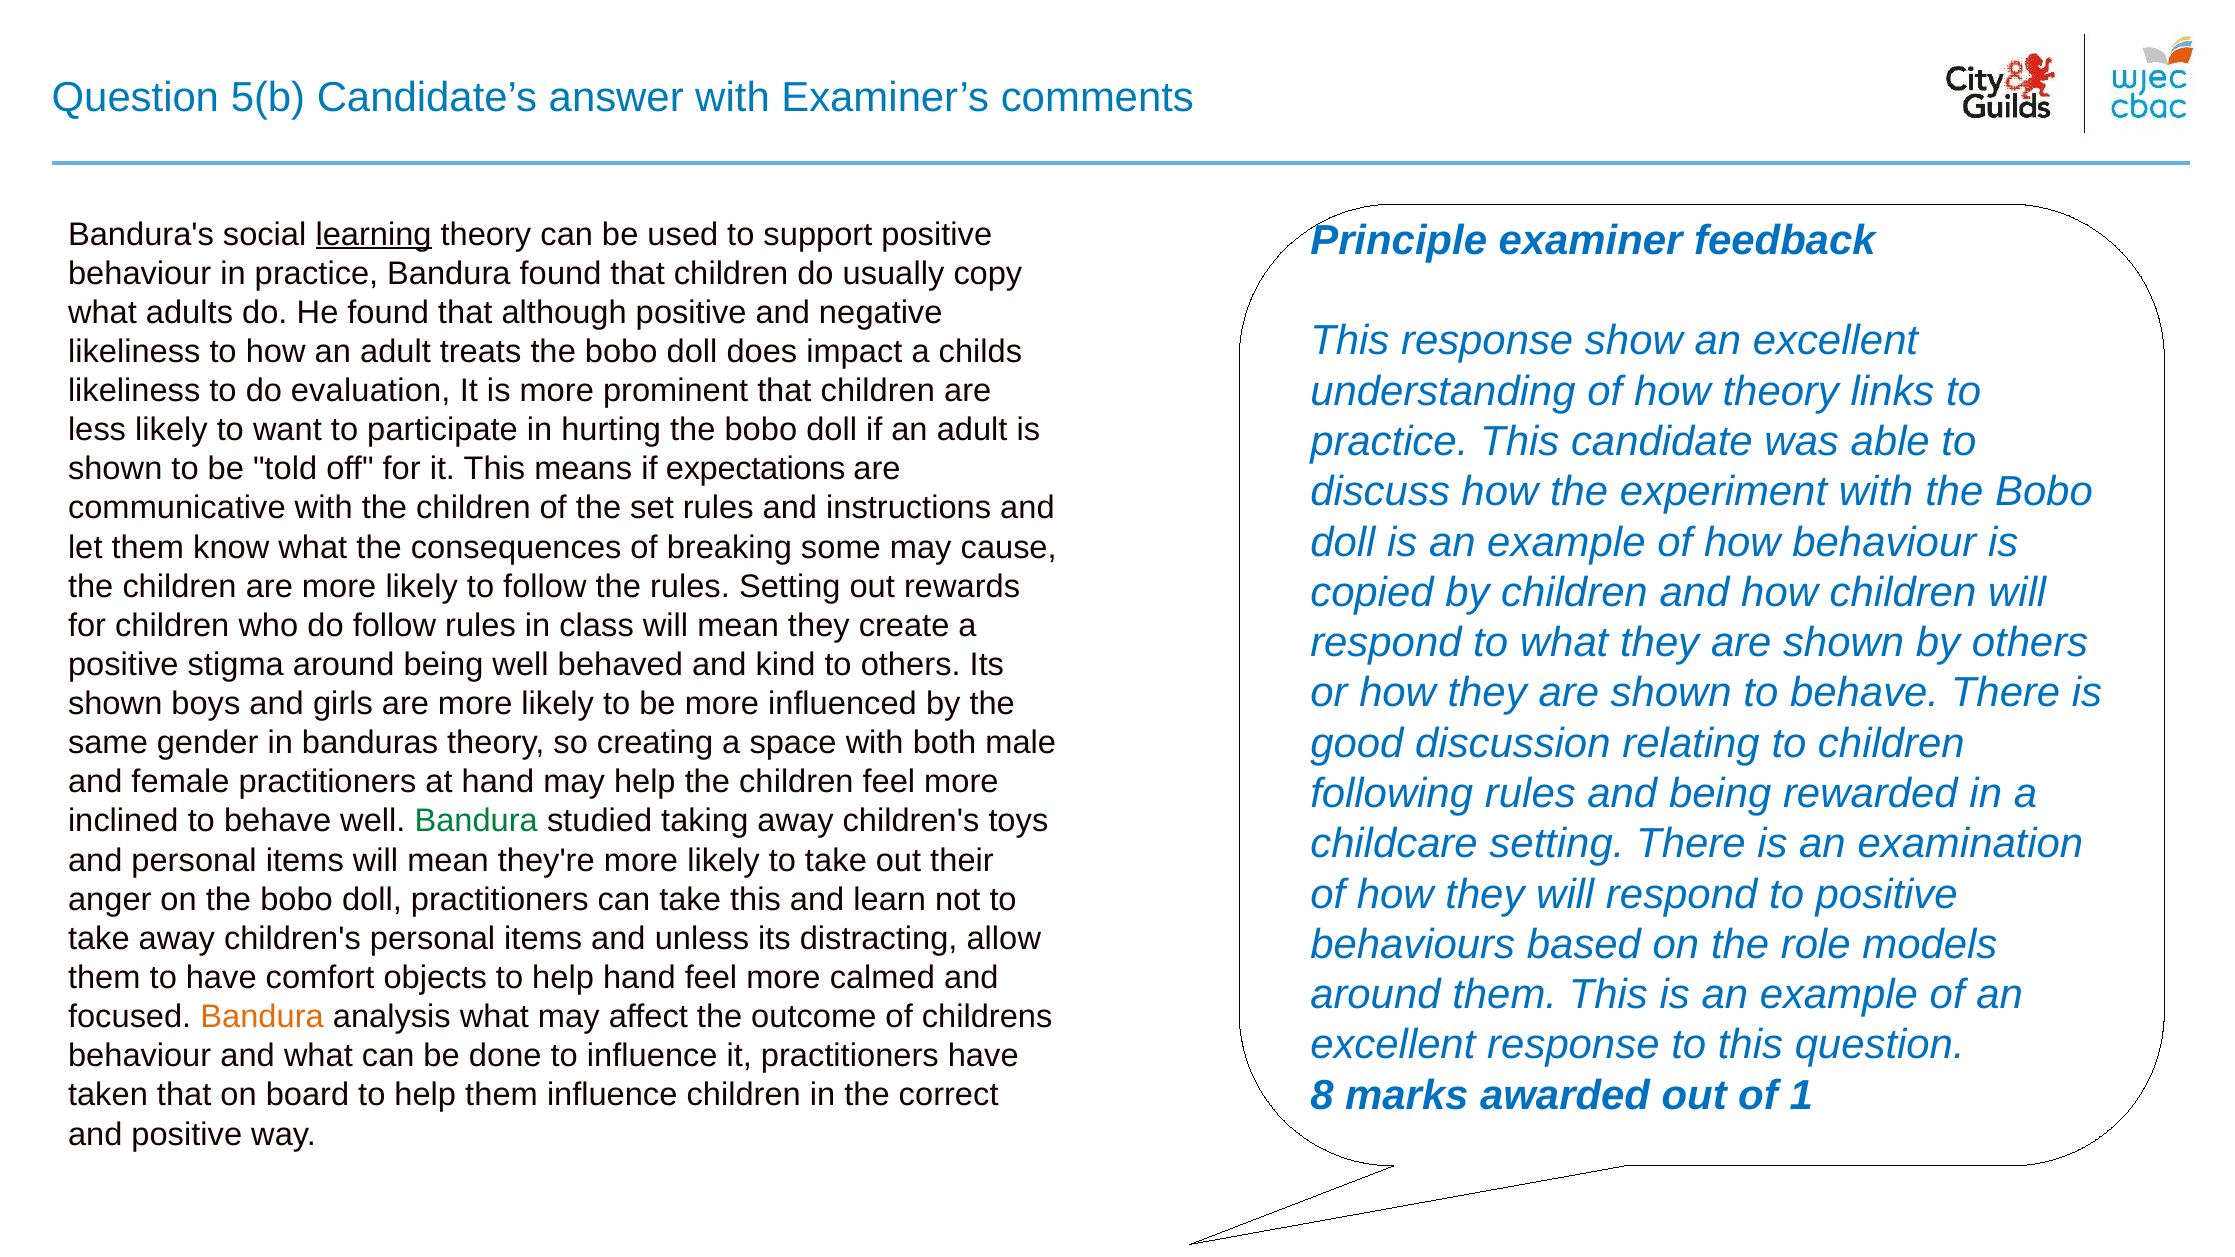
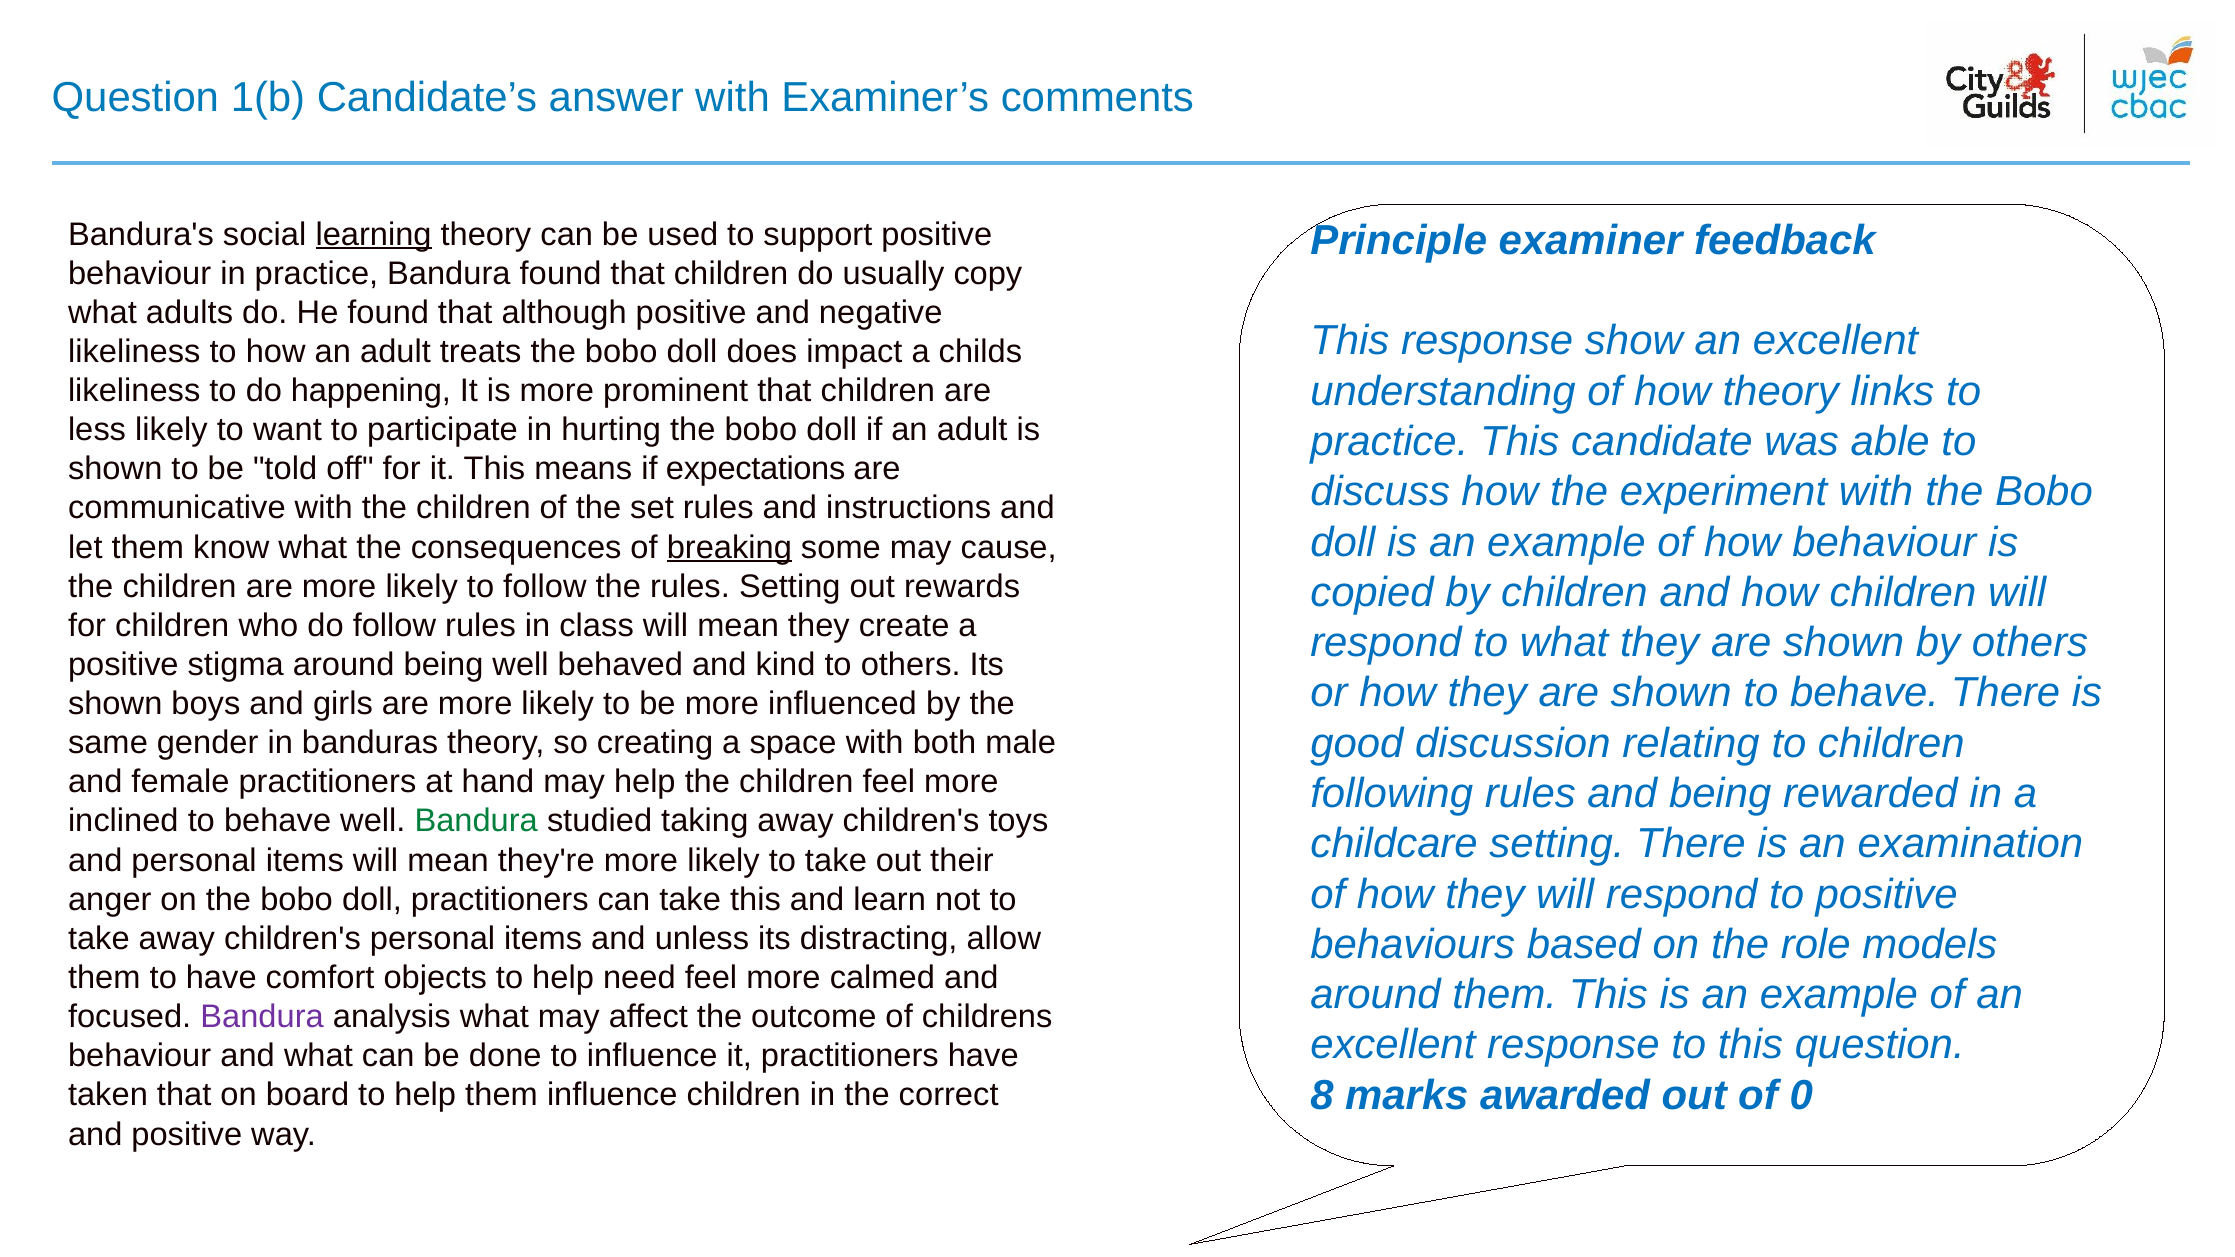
5(b: 5(b -> 1(b (268, 97)
evaluation: evaluation -> happening (371, 391)
breaking underline: none -> present (729, 547)
help hand: hand -> need (639, 978)
Bandura colour: orange -> purple (262, 1017)
1: 1 -> 0 (1801, 1095)
